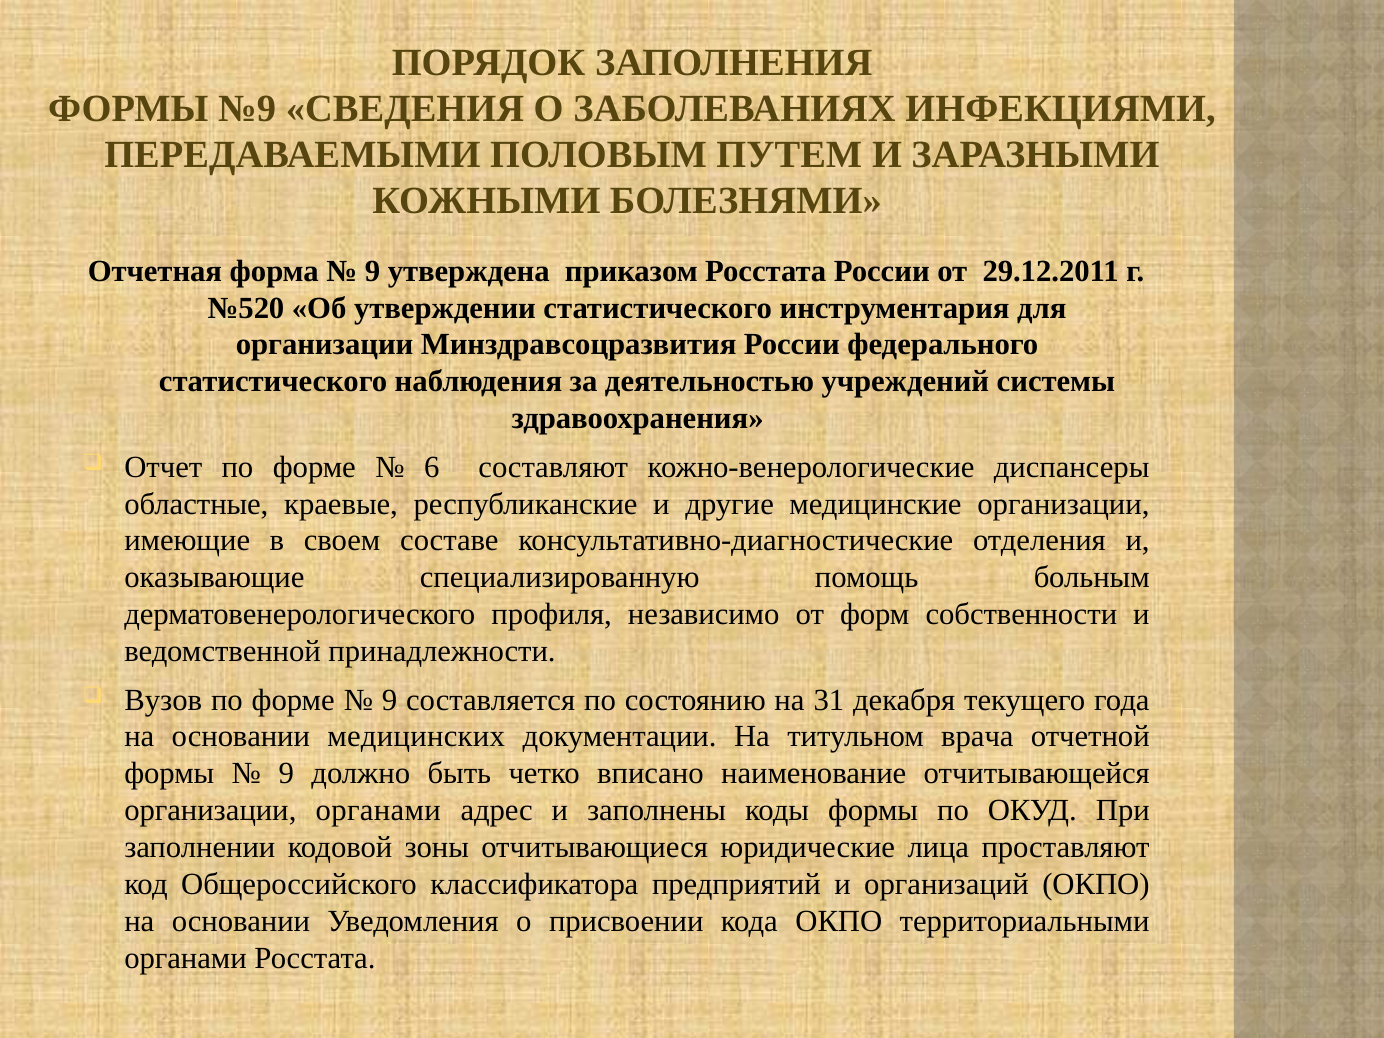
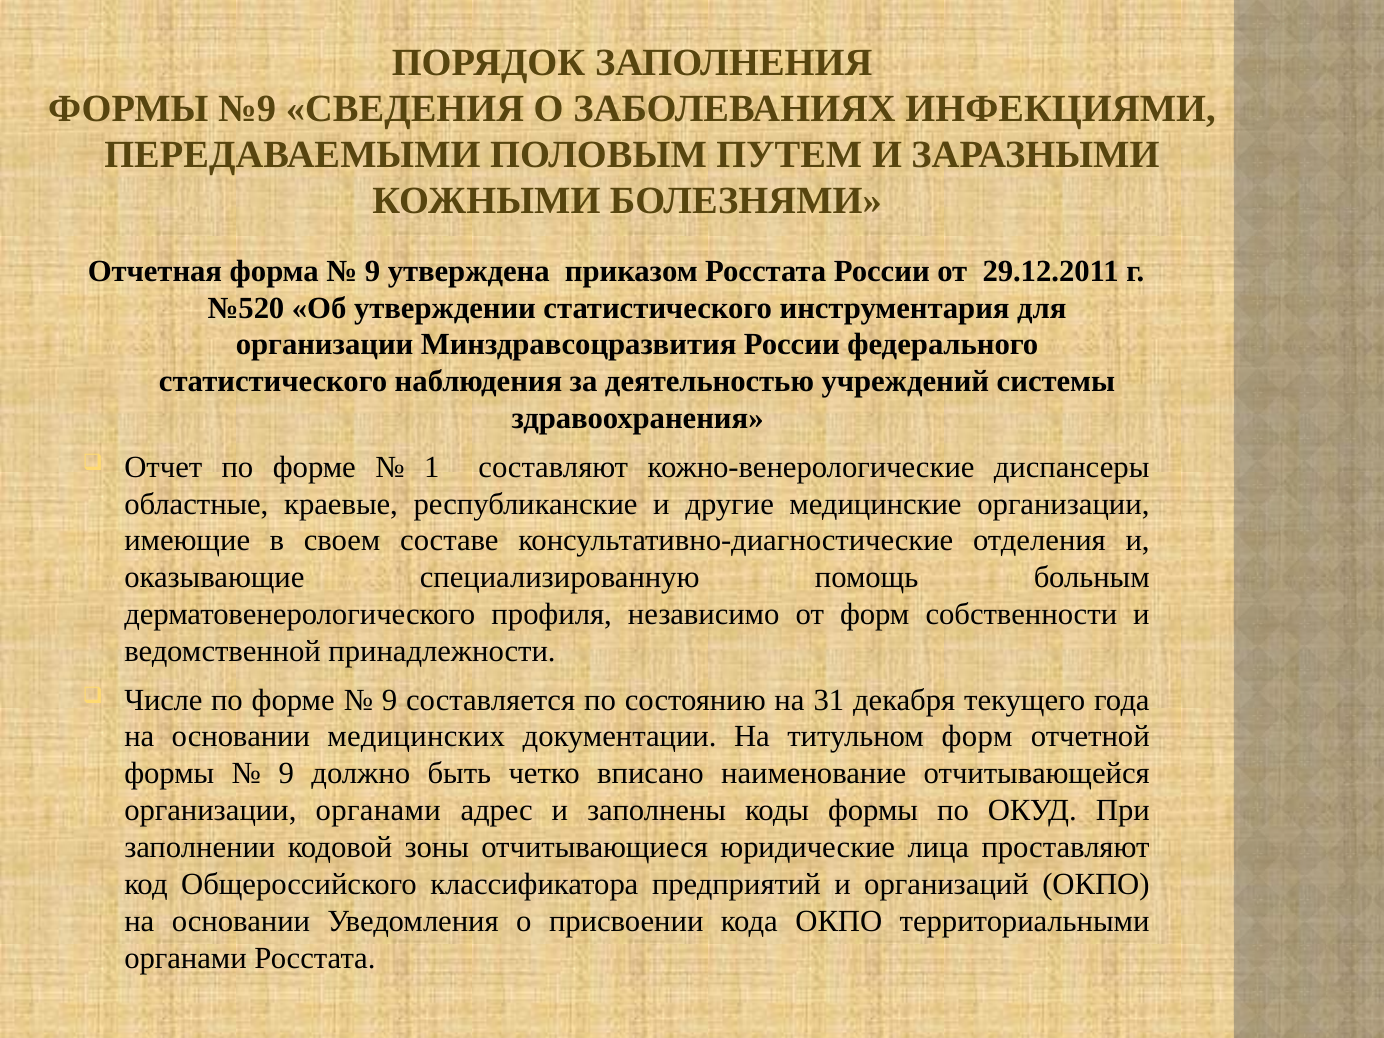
6: 6 -> 1 (432, 467)
Вузов: Вузов -> Числе (163, 700)
титульном врача: врача -> форм (977, 737)
